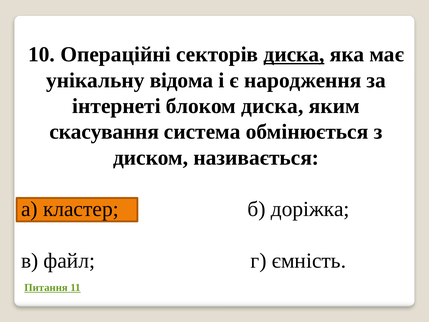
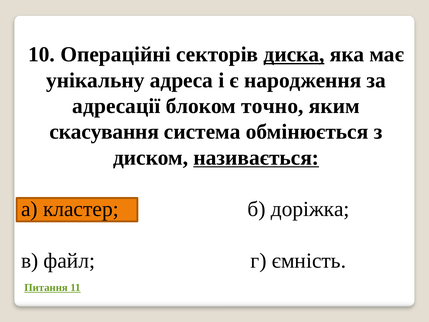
відома: відома -> адреса (181, 80)
інтернеті: інтернеті -> адресації (116, 106)
блоком диска: диска -> точно (272, 106)
називається underline: none -> present (256, 157)
